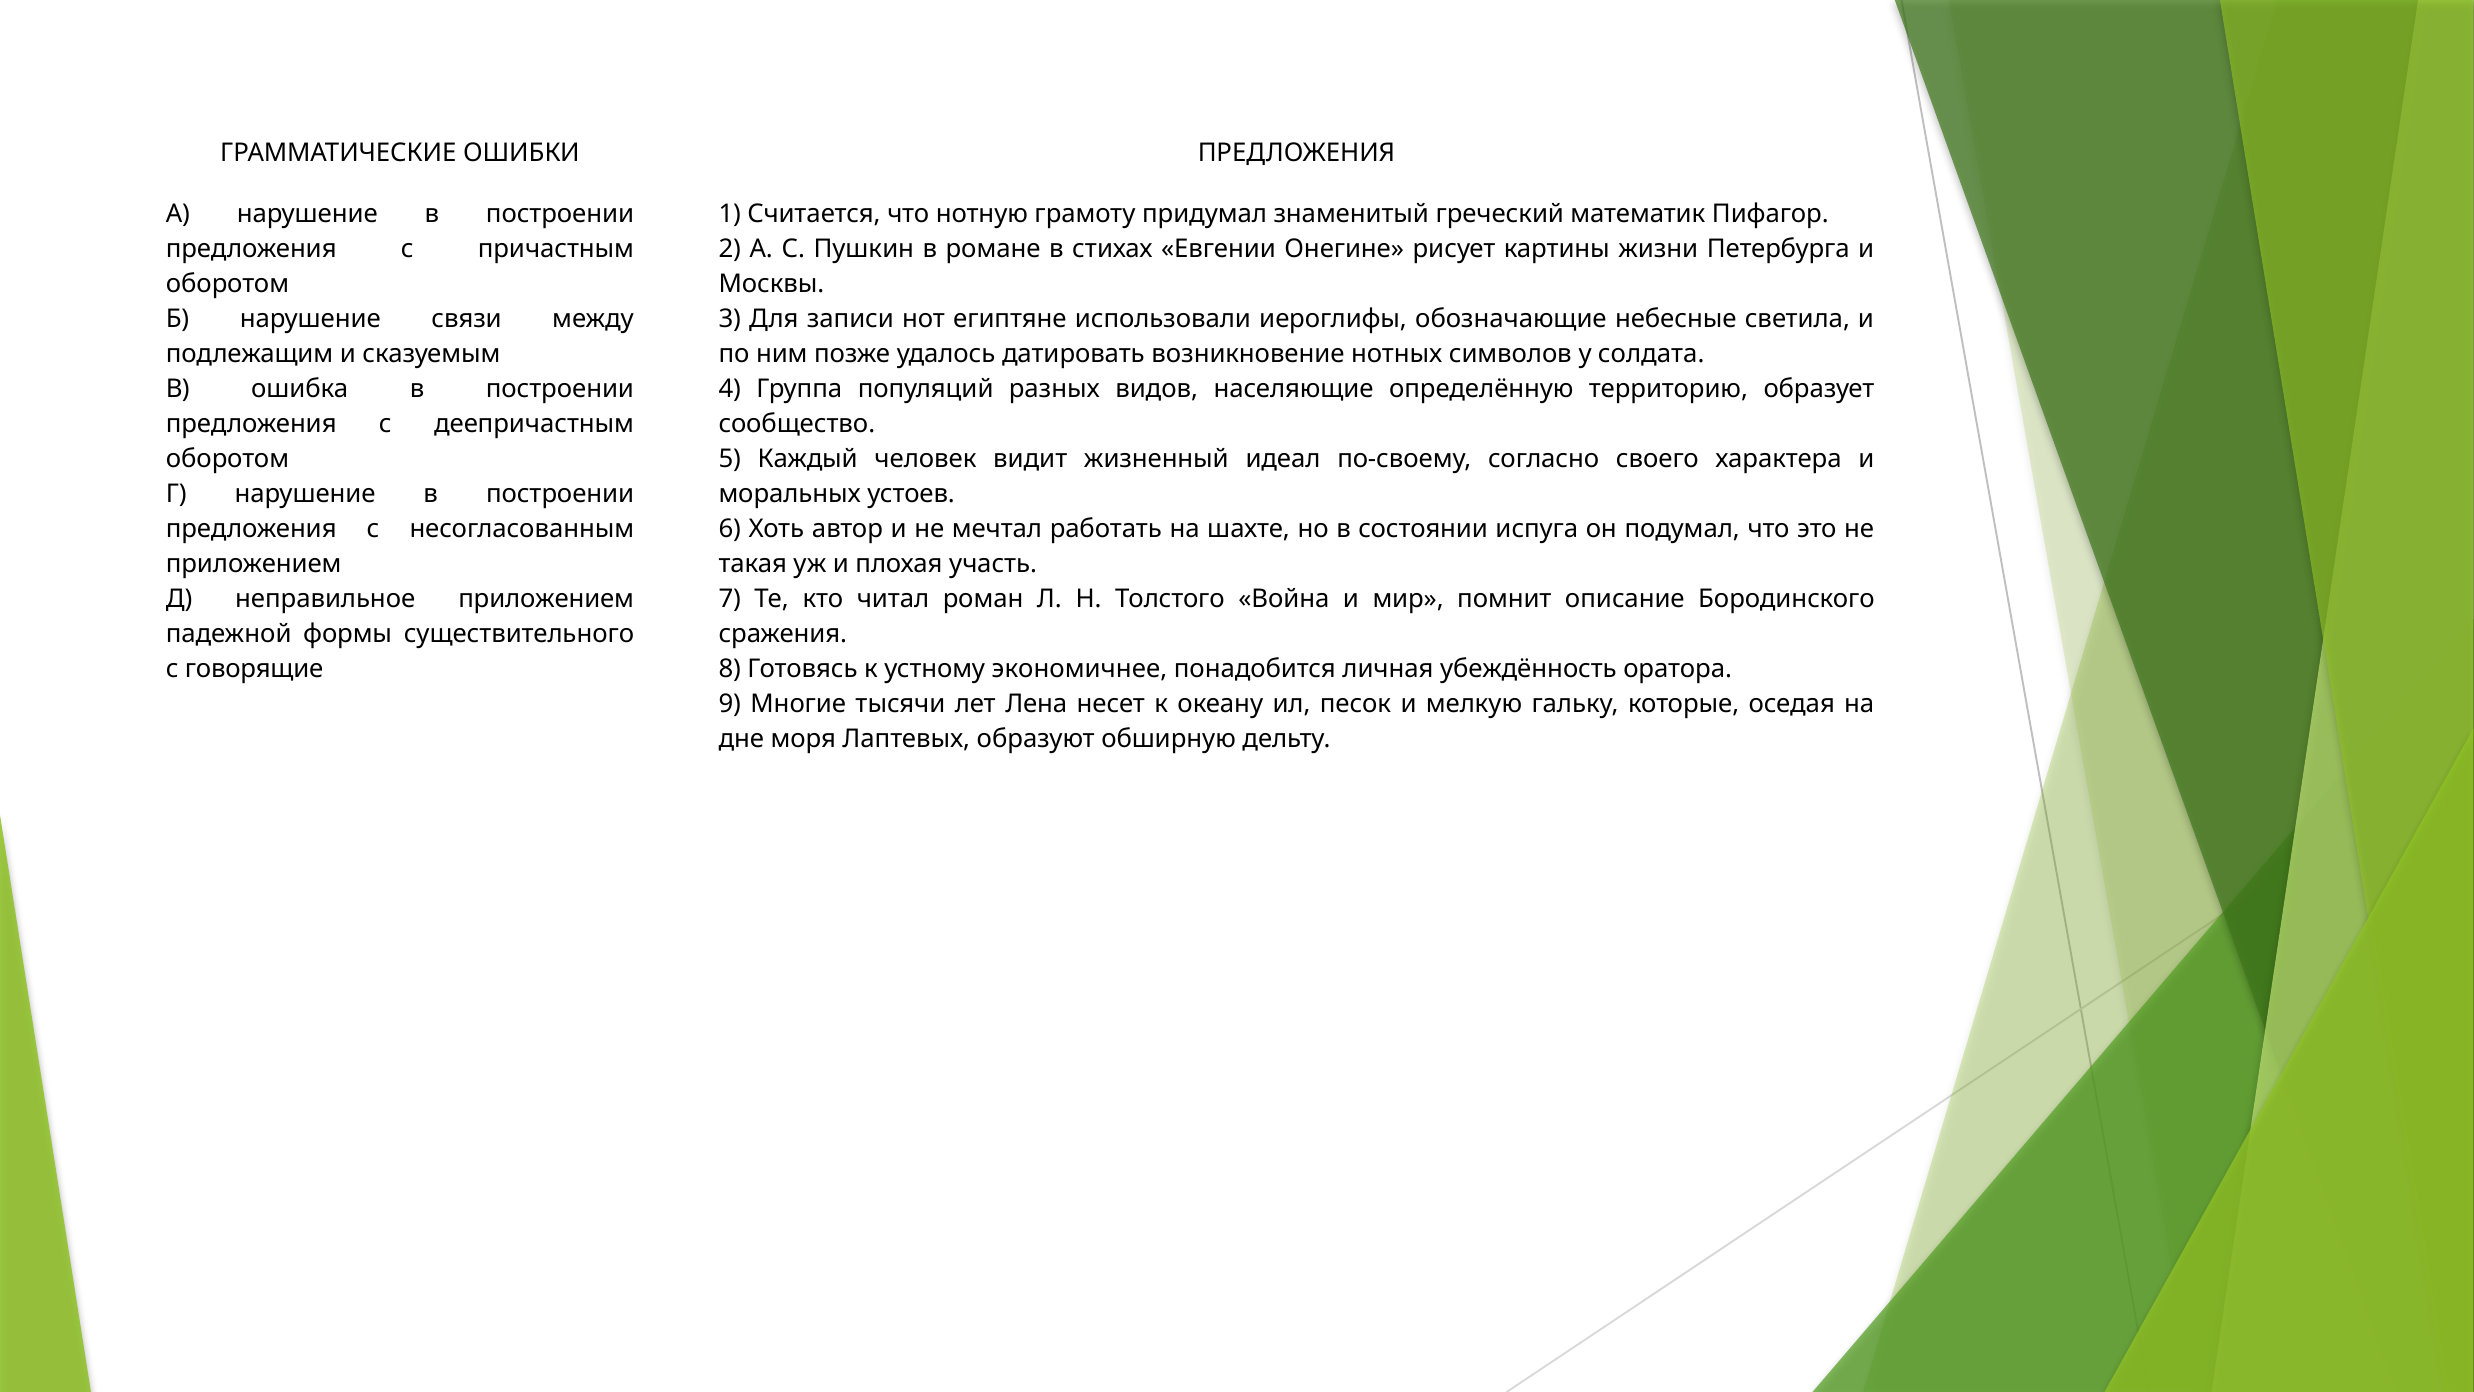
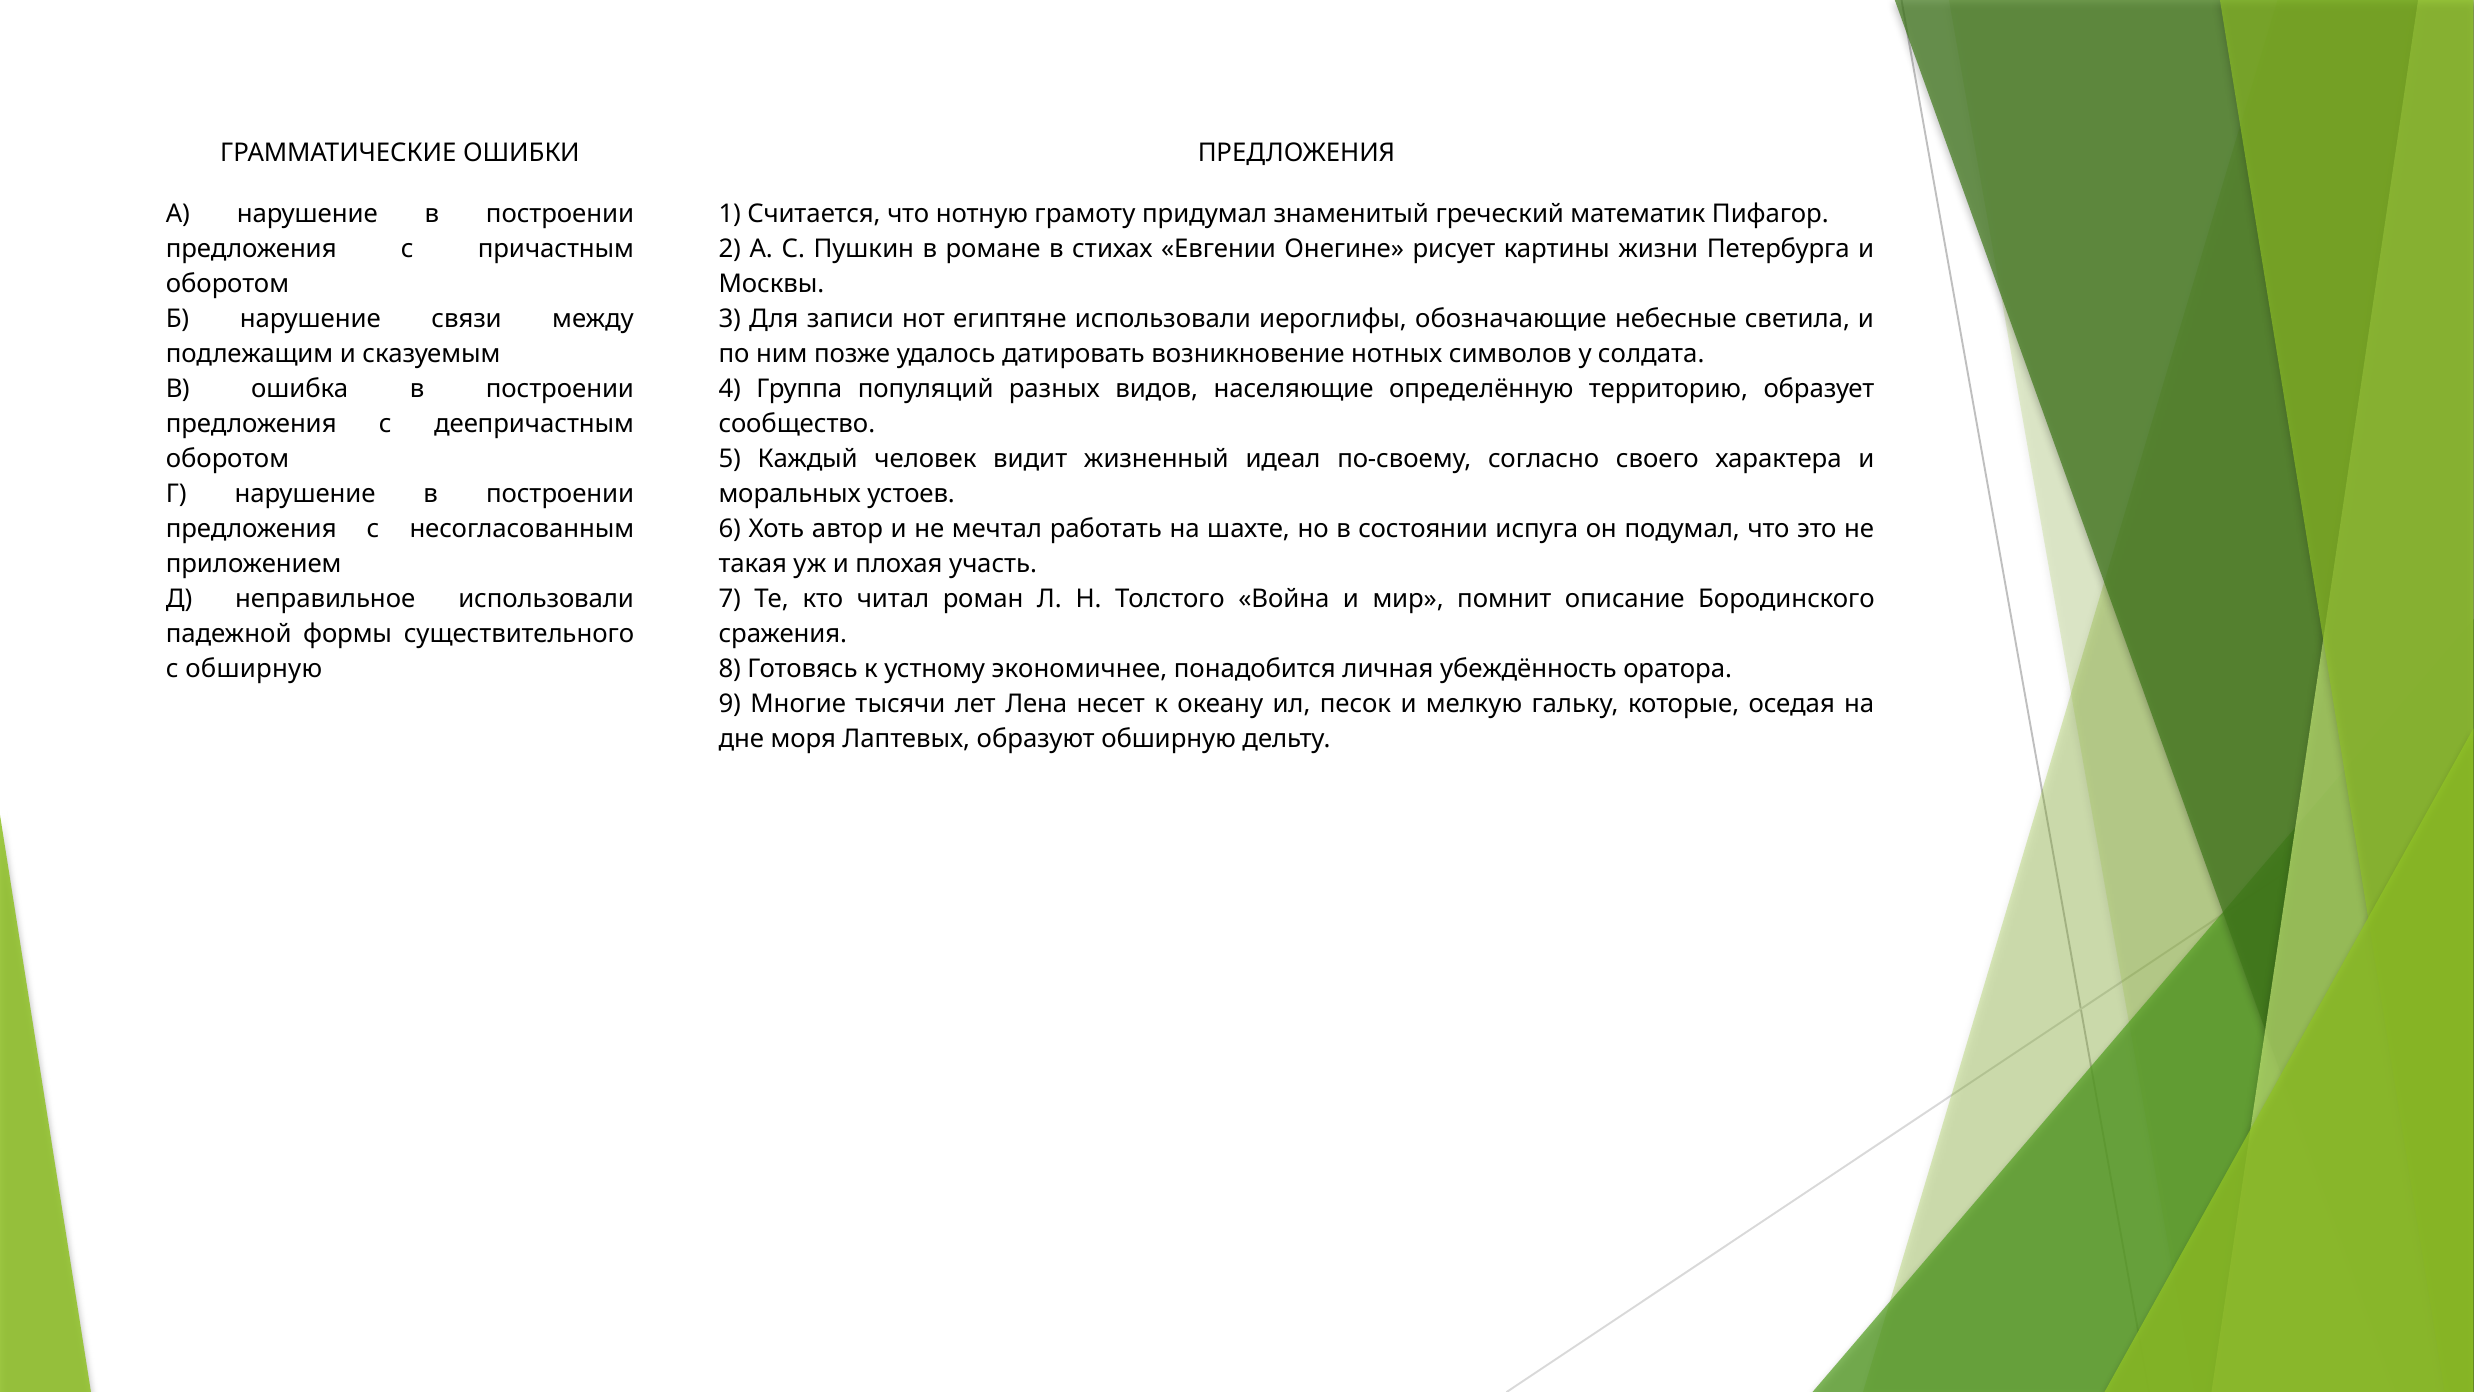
неправильное приложением: приложением -> использовали (546, 598)
с говорящие: говорящие -> обширную (254, 668)
